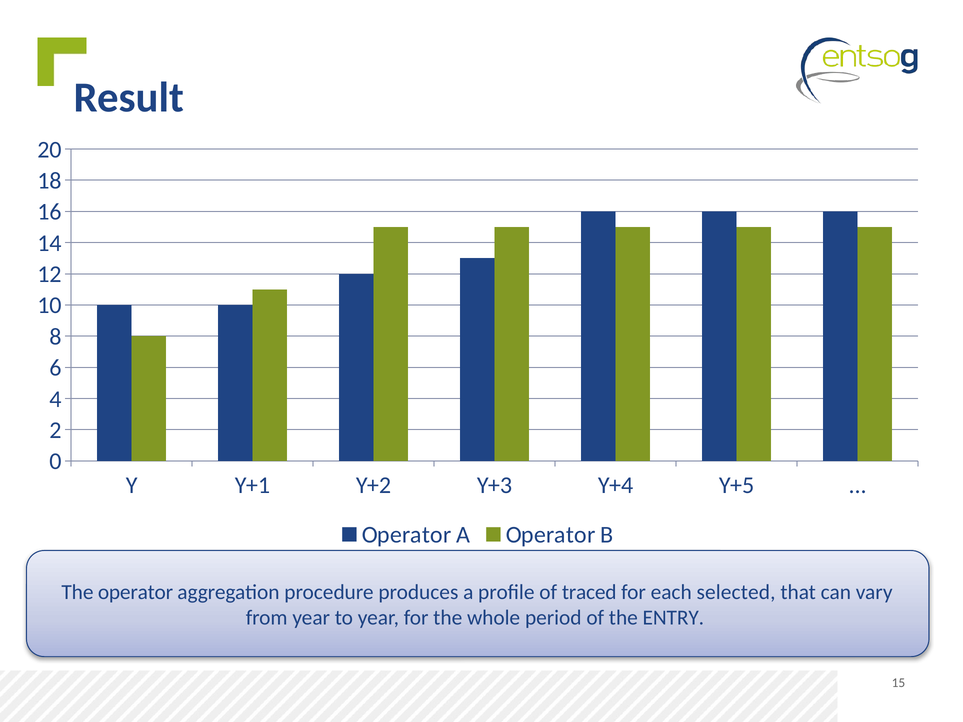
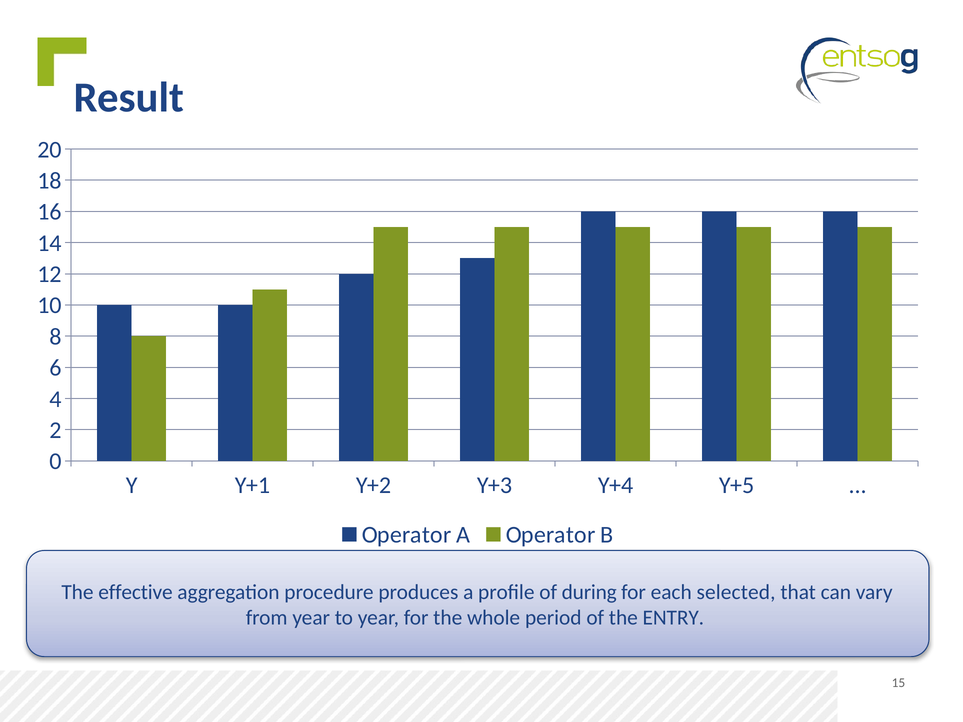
The operator: operator -> effective (135, 592)
traced: traced -> during (589, 592)
